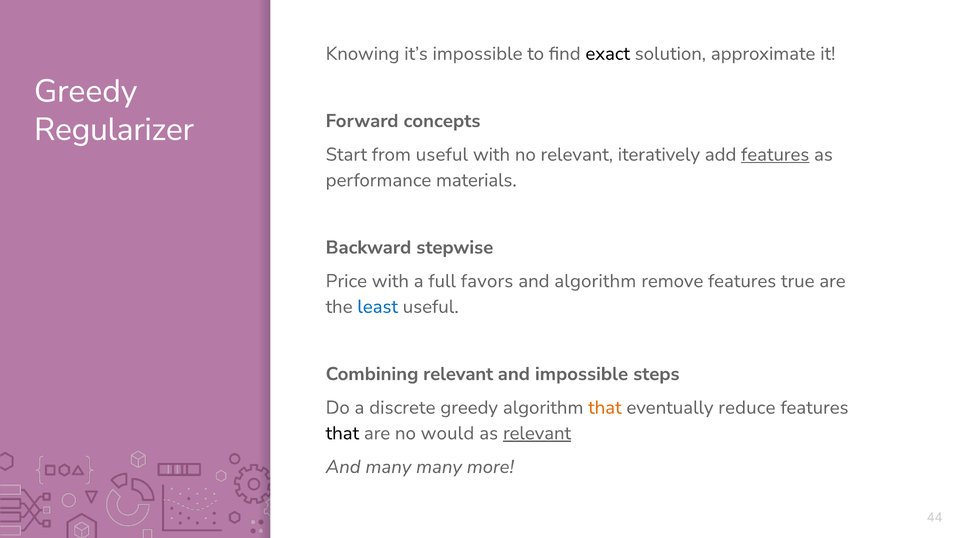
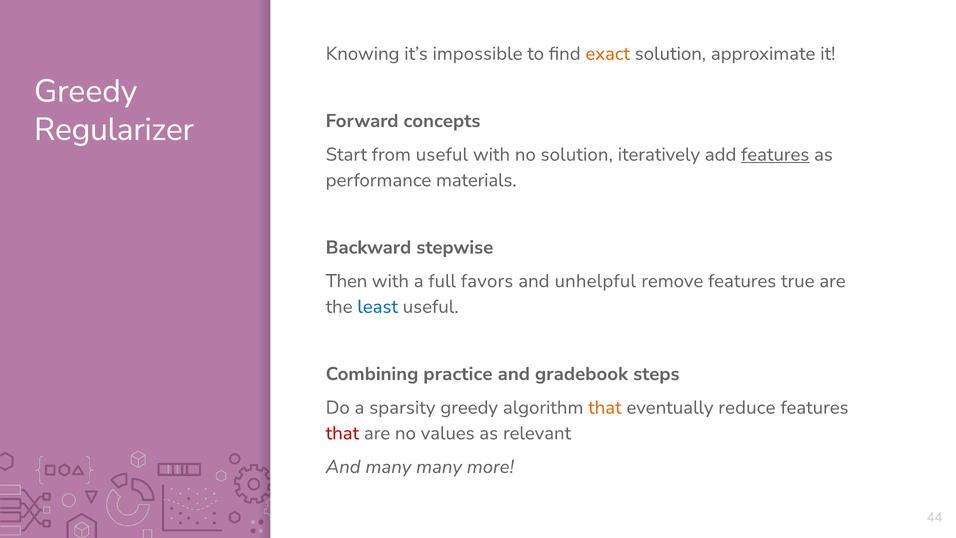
exact colour: black -> orange (608, 54)
no relevant: relevant -> solution (577, 154)
Price: Price -> Then (346, 281)
and algorithm: algorithm -> unhelpful (595, 281)
Combining relevant: relevant -> practice (458, 374)
and impossible: impossible -> gradebook (582, 374)
discrete: discrete -> sparsity (402, 407)
that colour: black -> red (342, 433)
would: would -> values (448, 433)
relevant underline: present -> none (537, 433)
